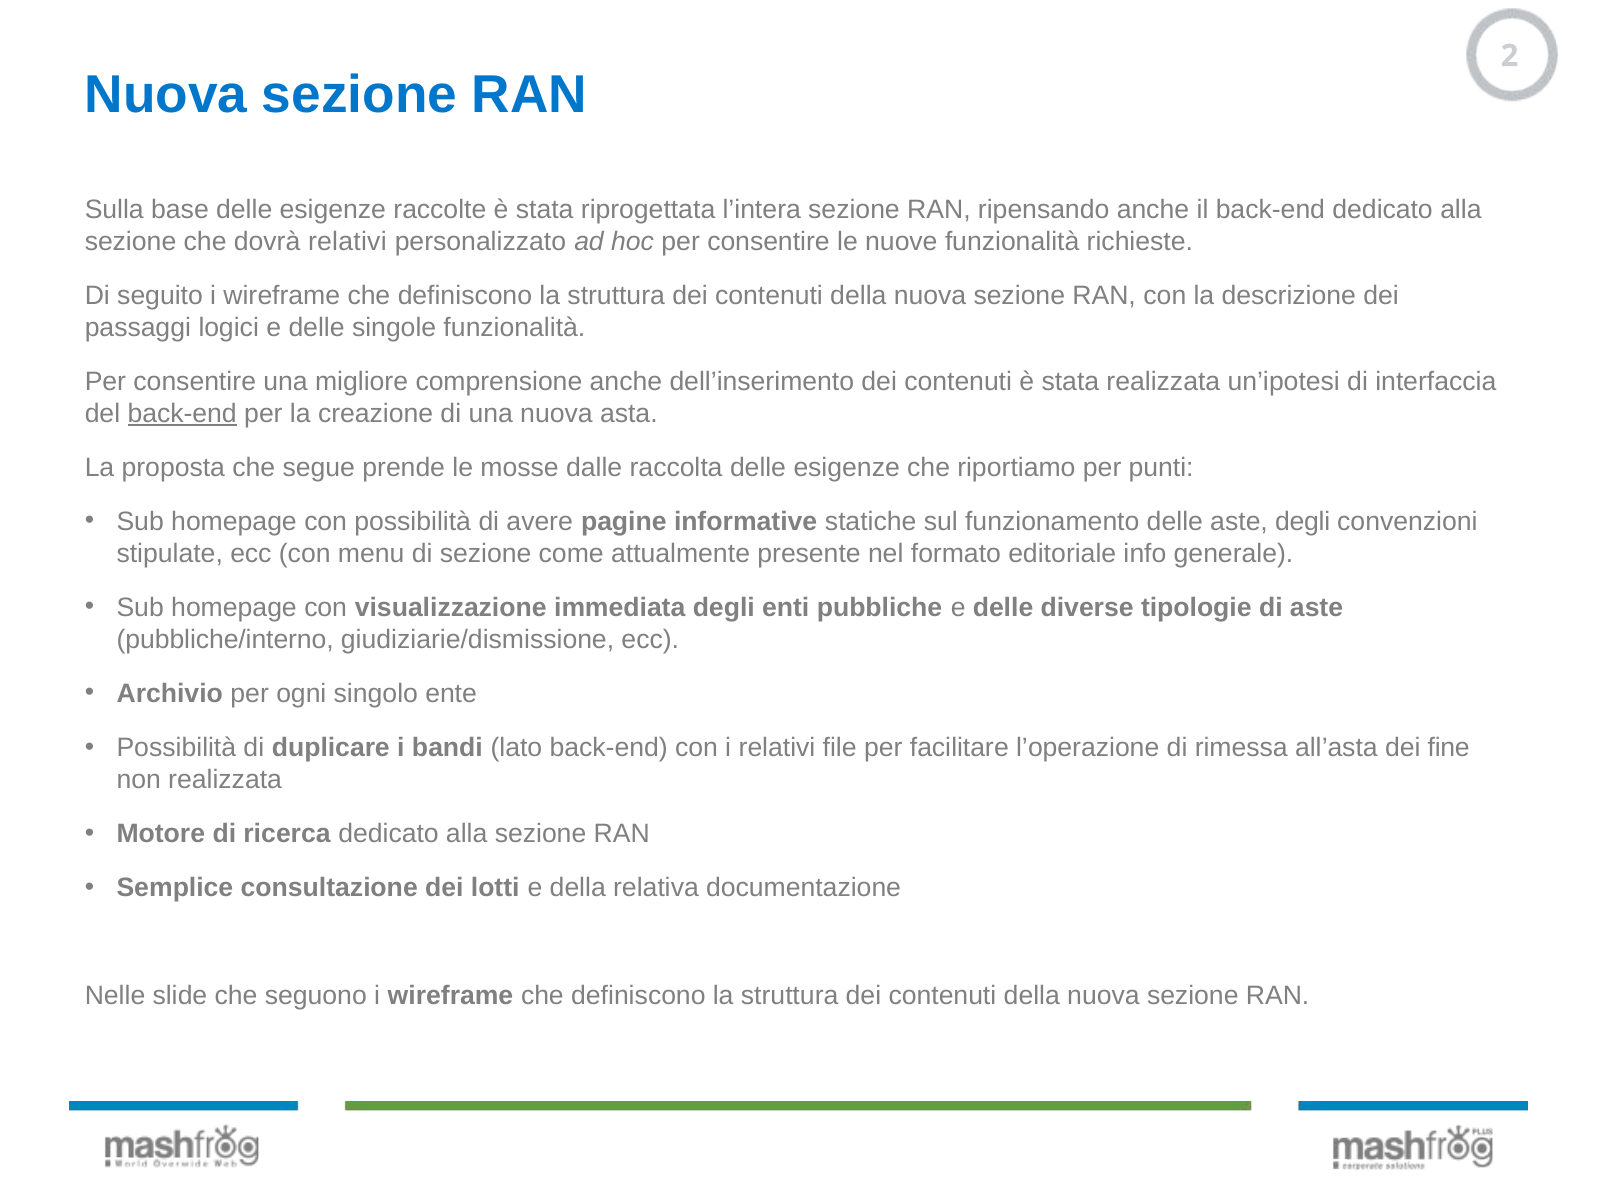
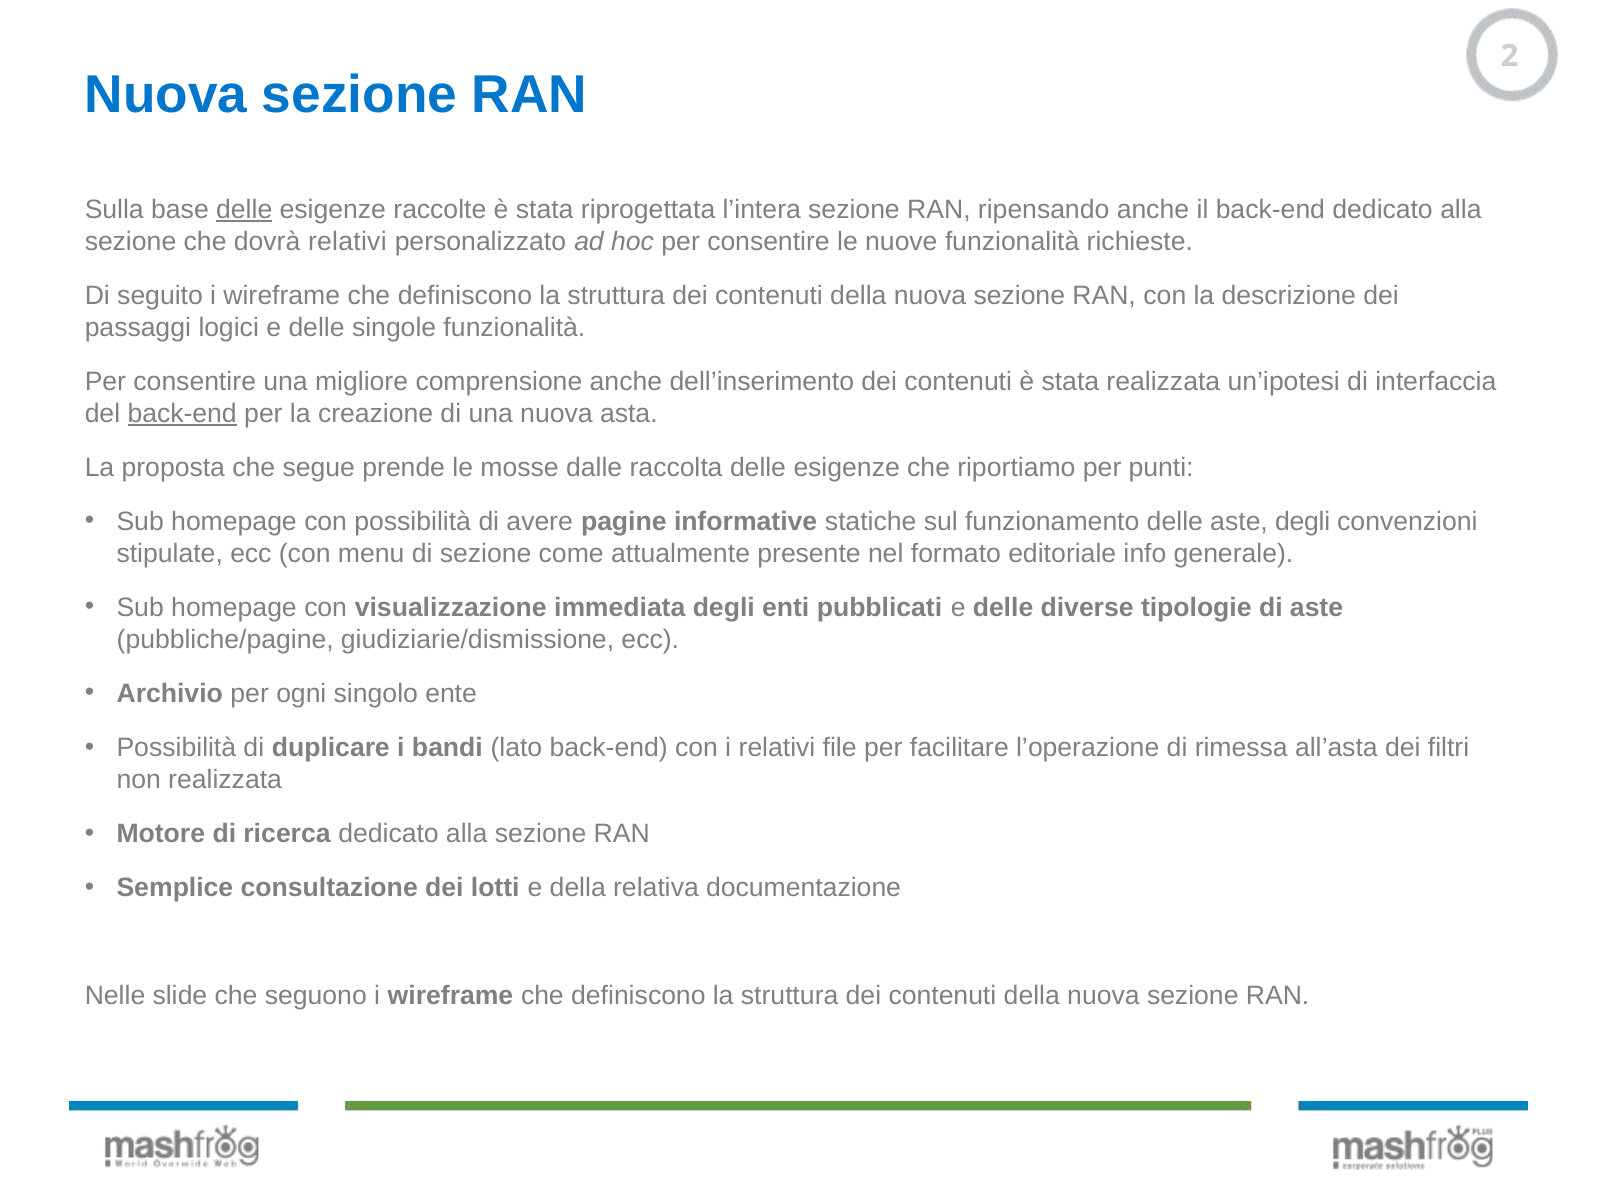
delle underline: none -> present (244, 210)
pubbliche: pubbliche -> pubblicati (879, 608)
pubbliche/interno: pubbliche/interno -> pubbliche/pagine (225, 640)
fine: fine -> filtri (1449, 748)
